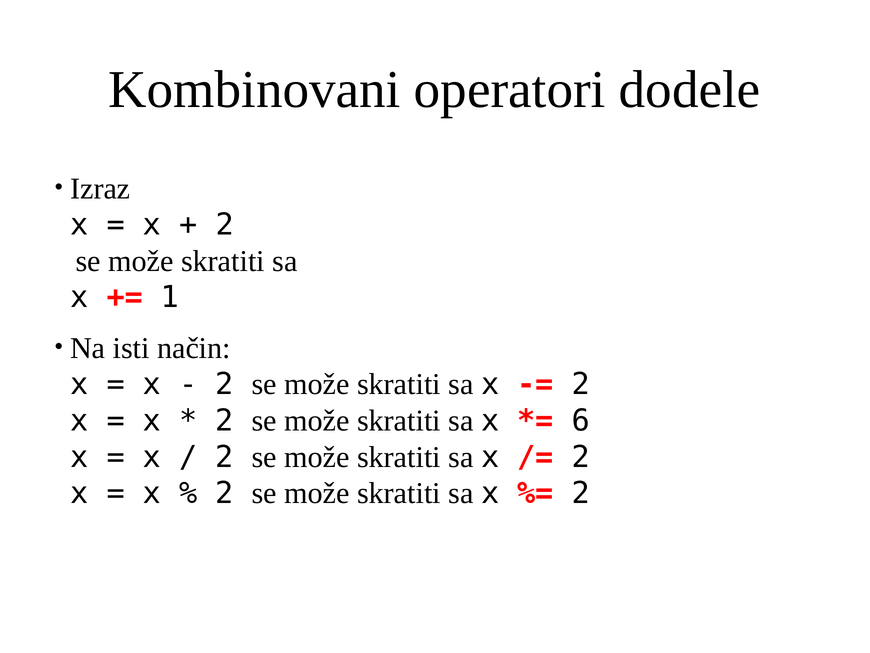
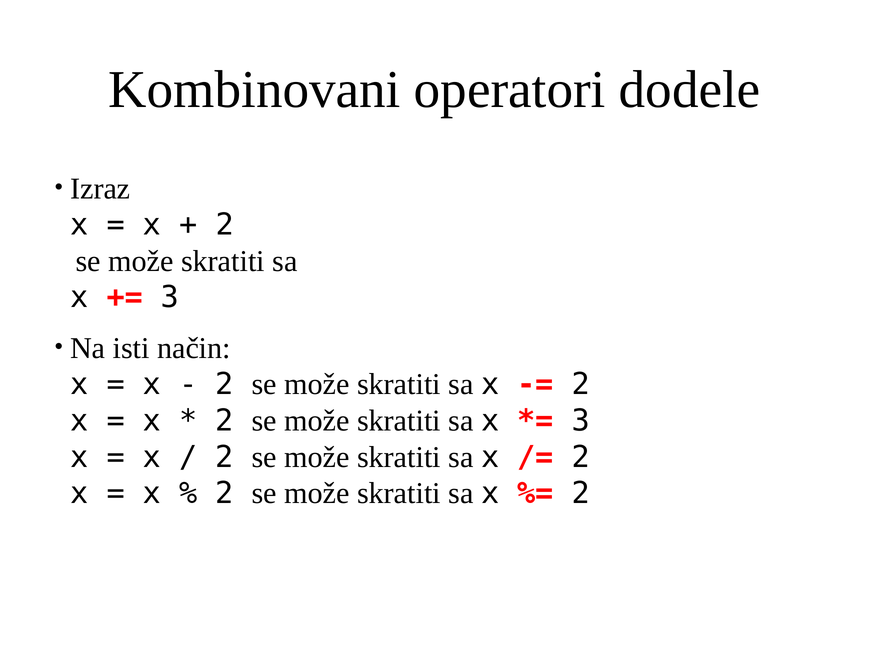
1: 1 -> 3 (170, 297)
6: 6 -> 3 (581, 420)
